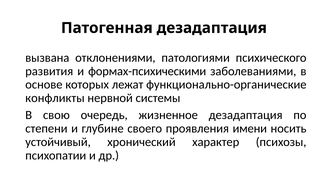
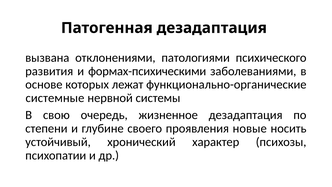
конфликты: конфликты -> системные (55, 98)
имени: имени -> новые (250, 128)
